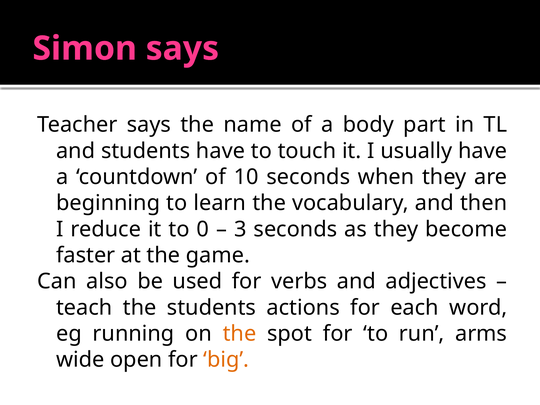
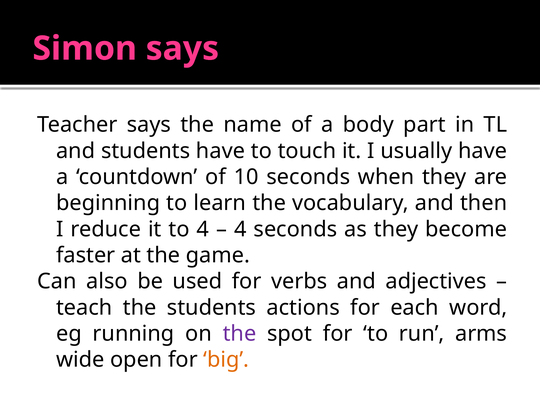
to 0: 0 -> 4 (203, 229)
3: 3 -> 4 (240, 229)
the colour: orange -> purple (240, 334)
